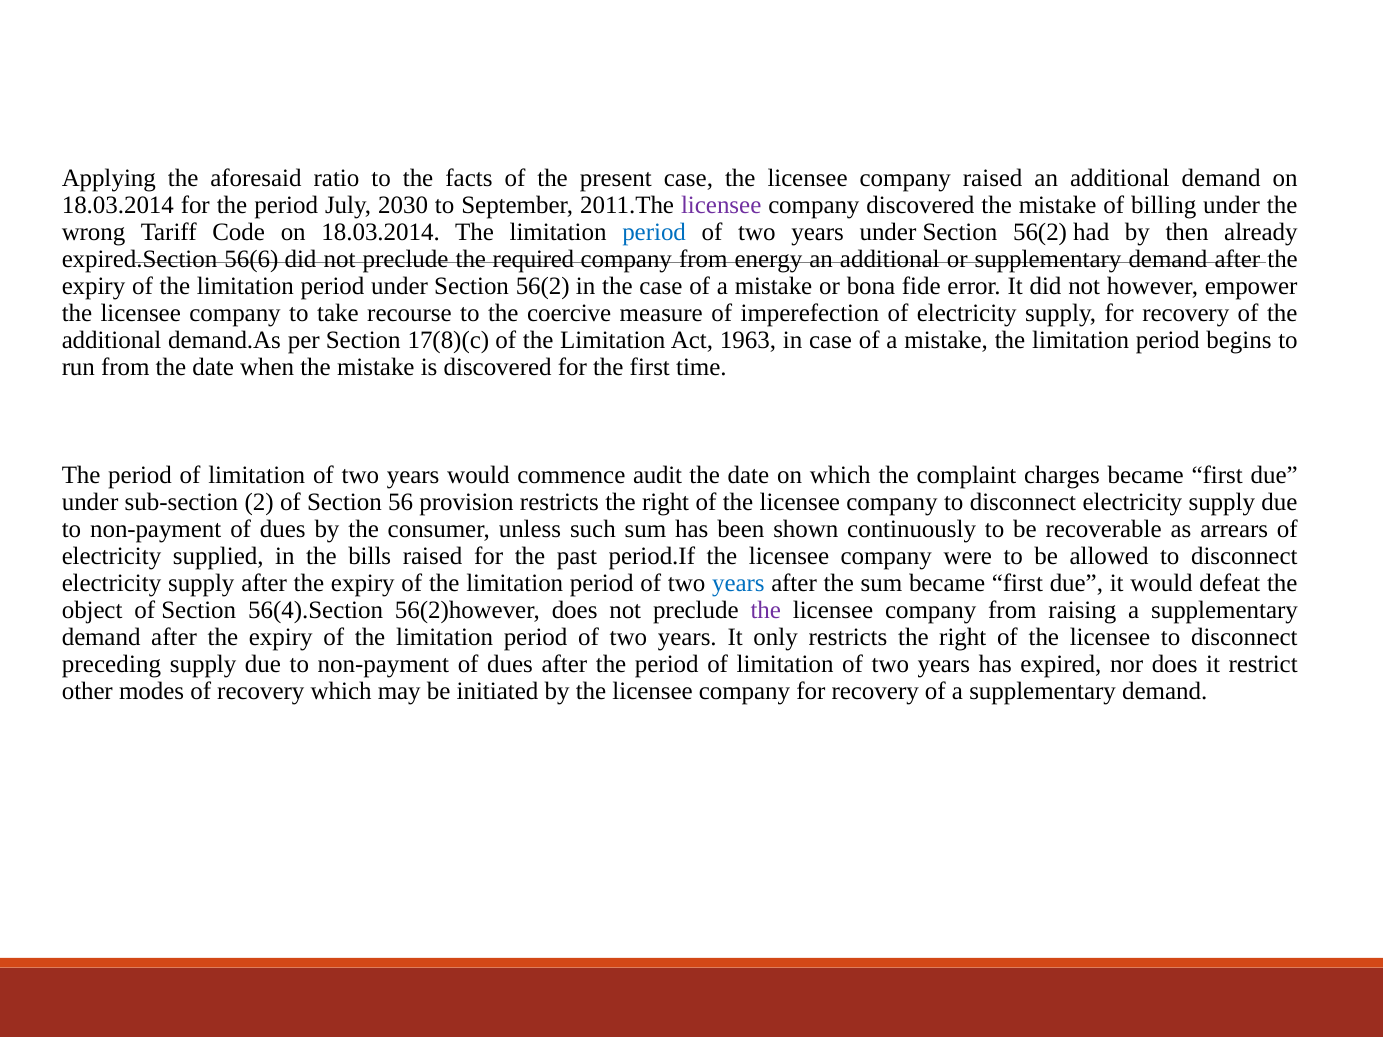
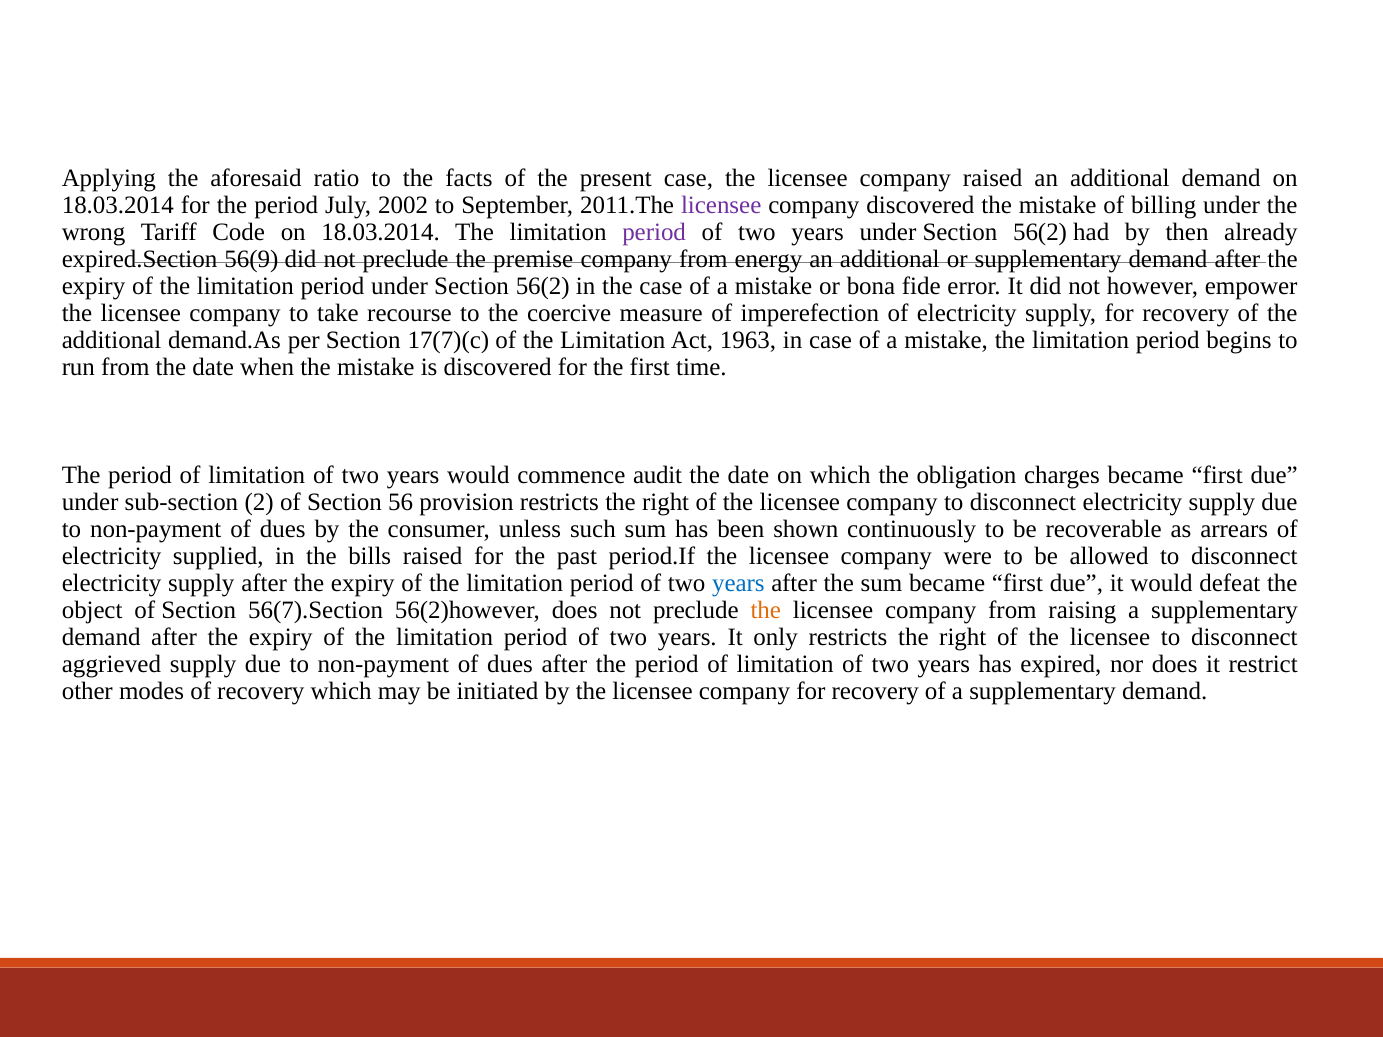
2030: 2030 -> 2002 (403, 205)
period colour: blue -> purple (654, 232)
56(6: 56(6 -> 56(9 (251, 259)
required: required -> premise (533, 259)
17(8)(c: 17(8)(c -> 17(7)(c (448, 340)
complaint: complaint -> obligation (967, 475)
56(4).Section: 56(4).Section -> 56(7).Section (316, 610)
the colour: purple -> orange (766, 610)
preceding: preceding -> aggrieved (111, 664)
